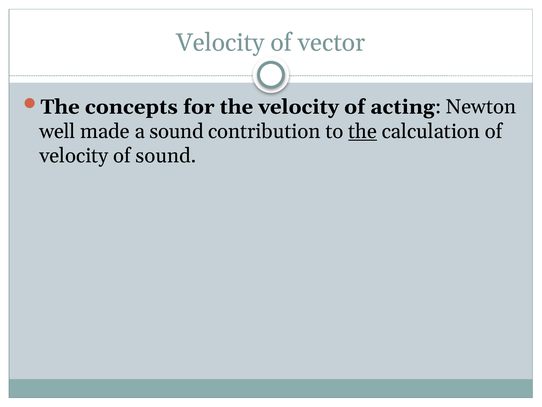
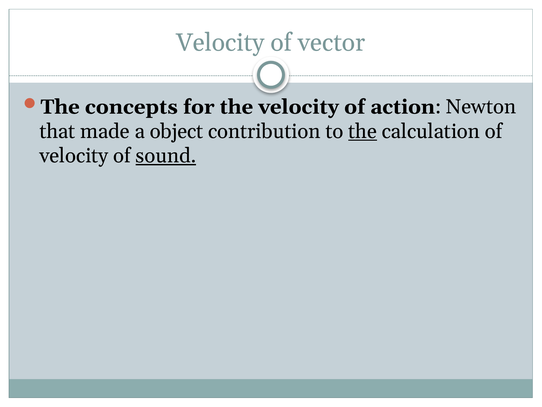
acting: acting -> action (403, 107)
well: well -> that (57, 131)
a sound: sound -> object (177, 131)
sound underline: none -> present (166, 156)
